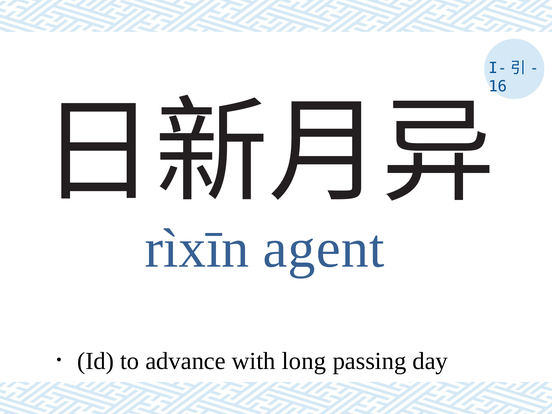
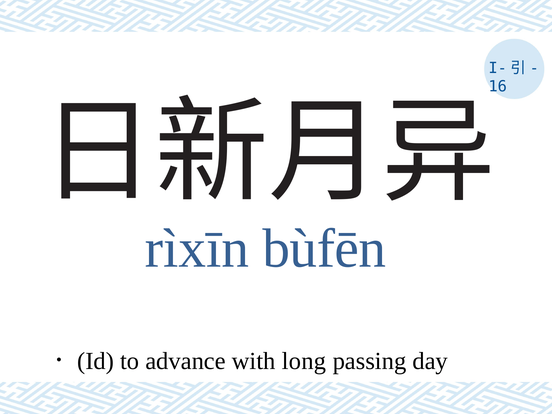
agent: agent -> bùfēn (324, 249)
